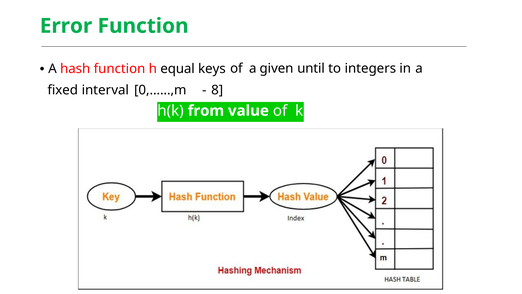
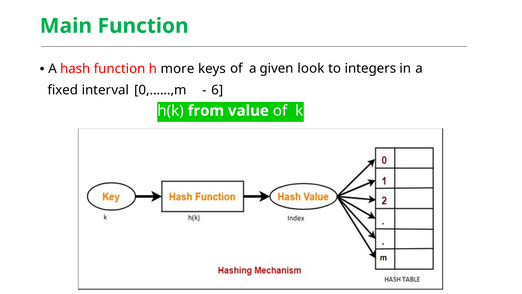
Error: Error -> Main (66, 26)
equal: equal -> more (177, 69)
until: until -> look (311, 68)
8: 8 -> 6 (217, 90)
